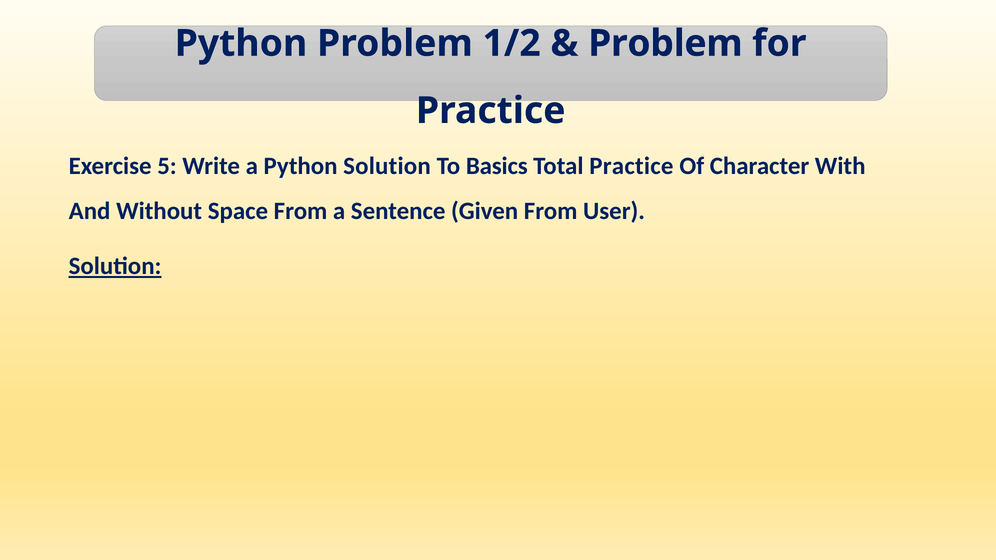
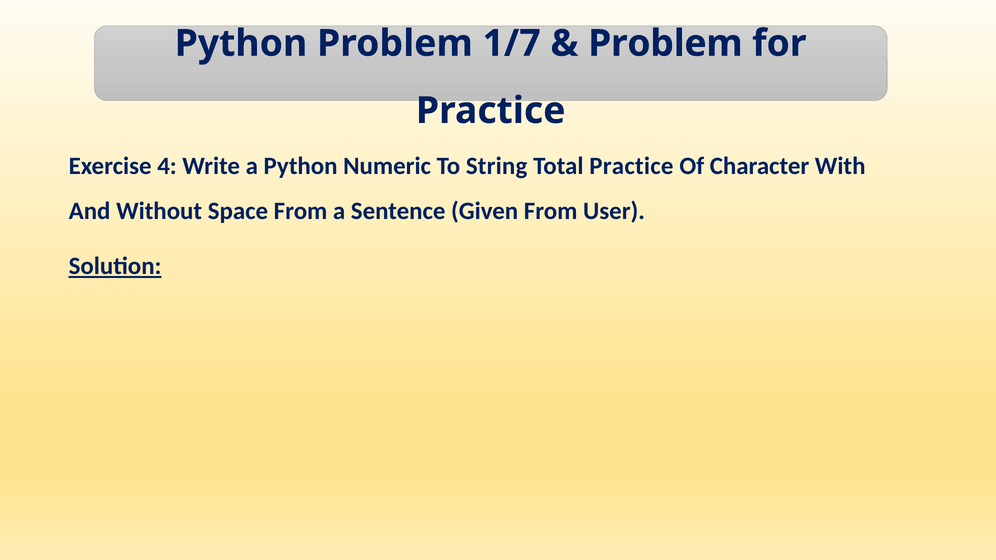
1/2: 1/2 -> 1/7 (512, 43)
5: 5 -> 4 (167, 166)
Python Solution: Solution -> Numeric (387, 166)
Basics: Basics -> String (497, 166)
